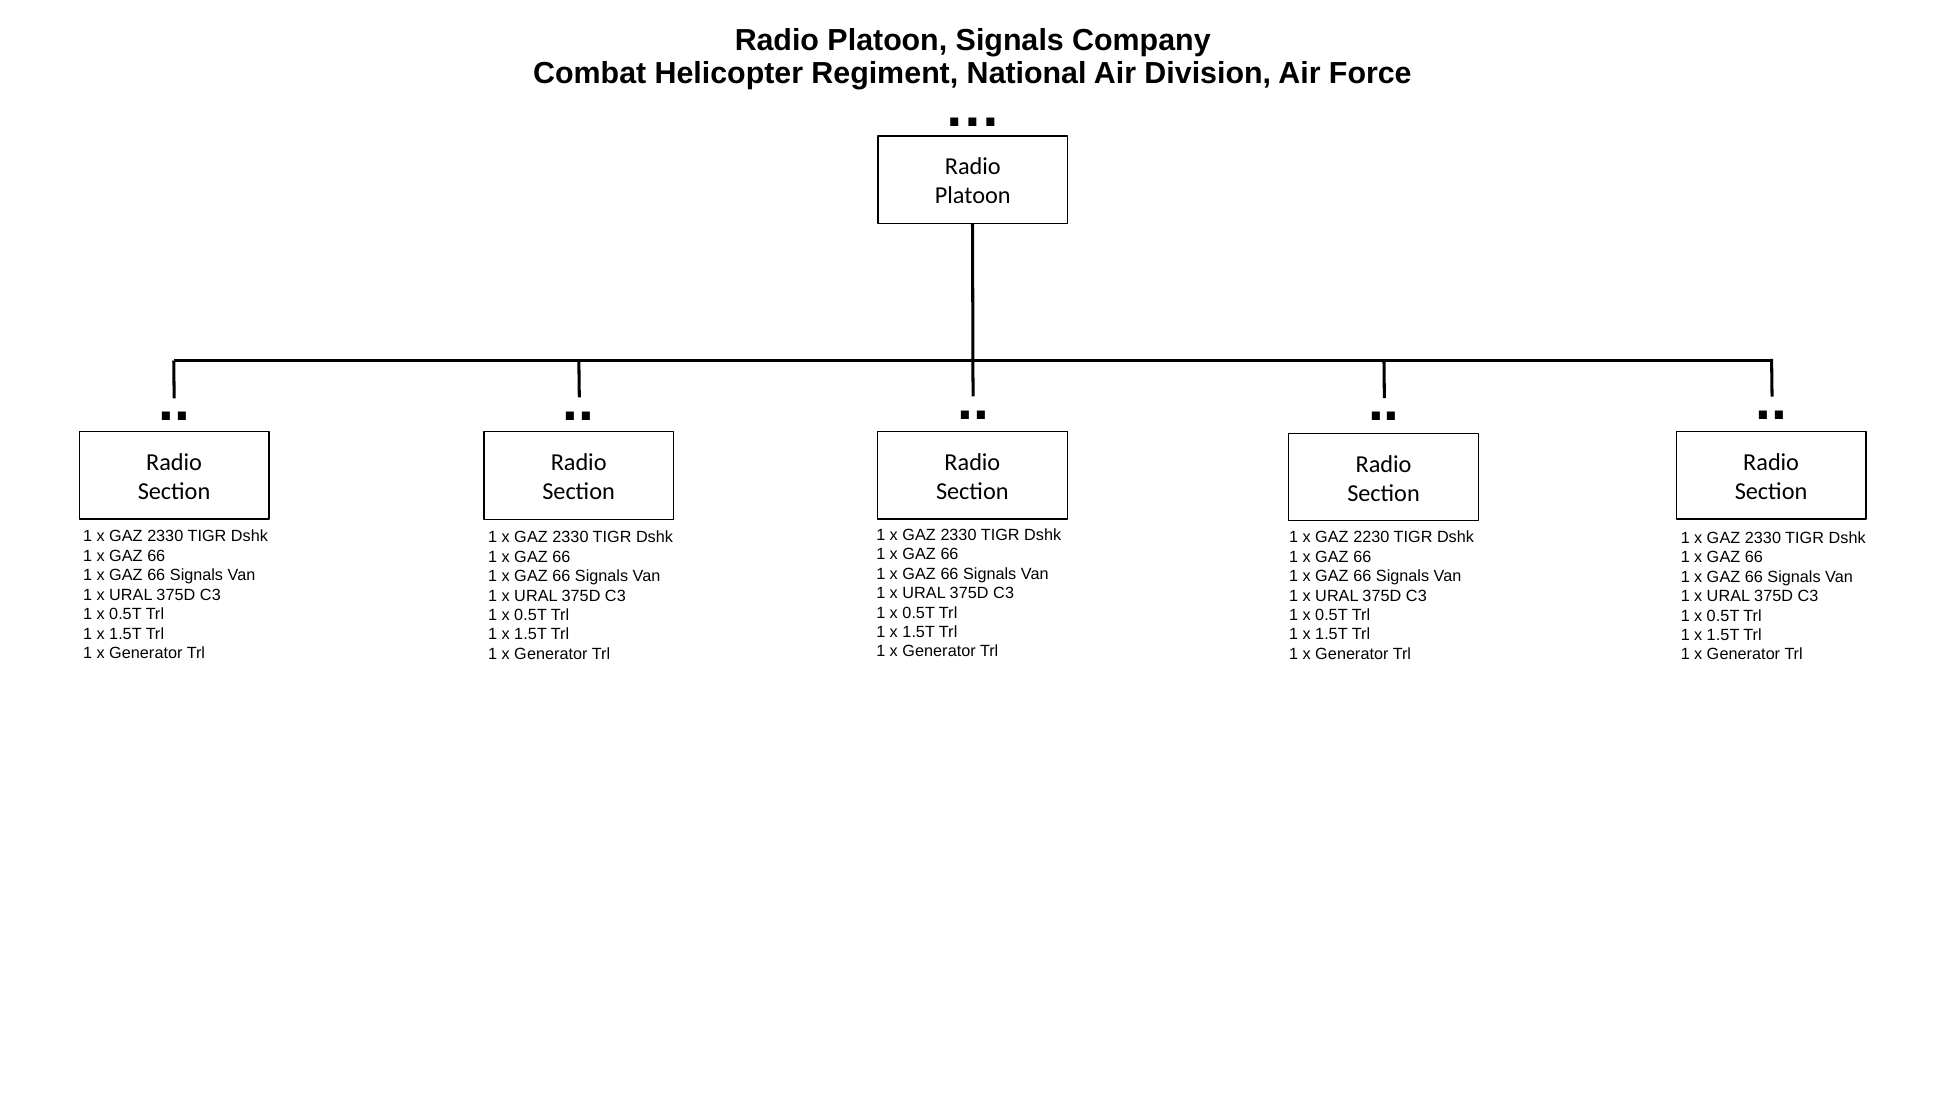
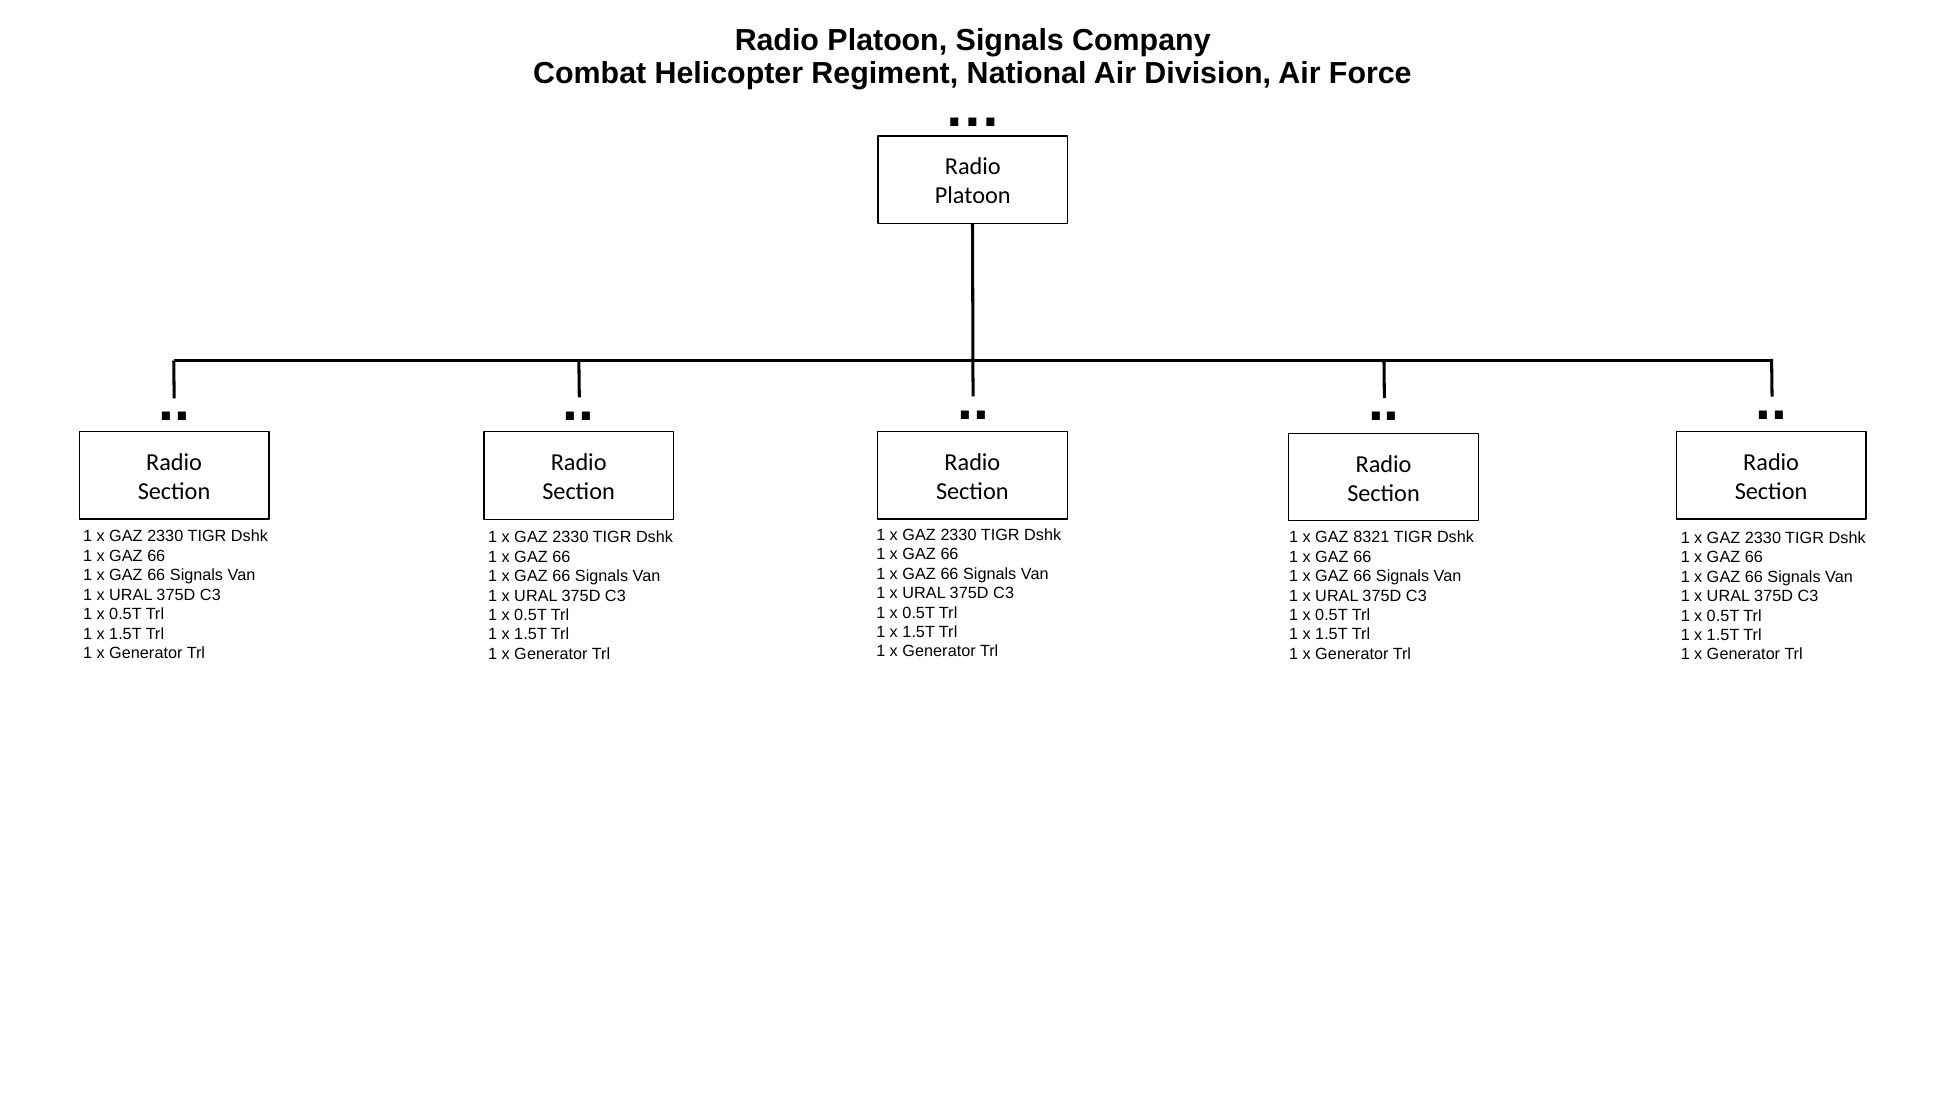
2230: 2230 -> 8321 (1371, 537)
